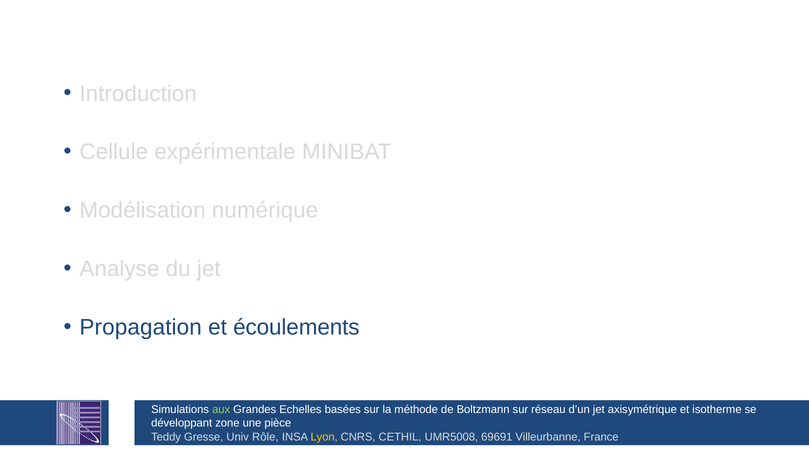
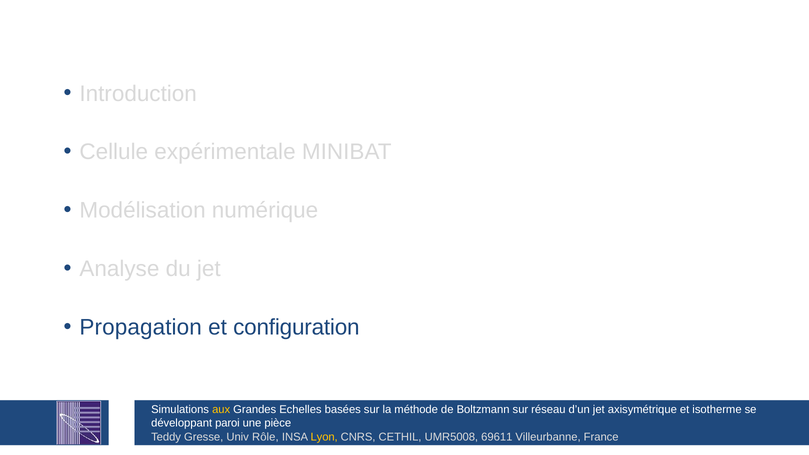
écoulements: écoulements -> configuration (296, 327)
aux colour: light green -> yellow (221, 409)
zone: zone -> paroi (227, 423)
69691: 69691 -> 69611 (497, 437)
